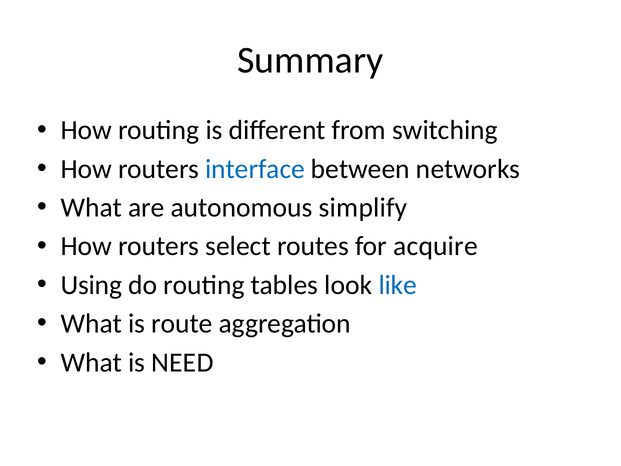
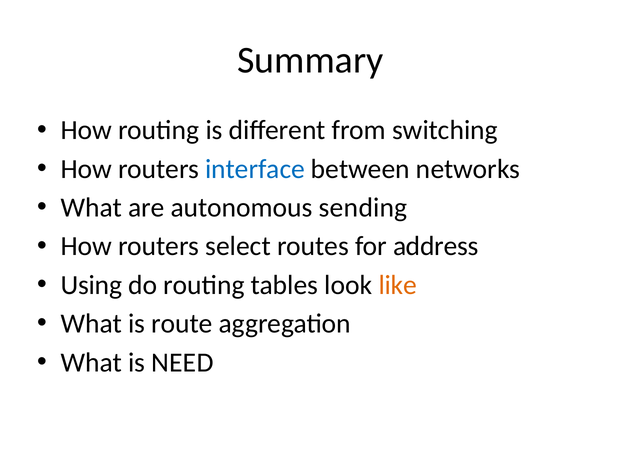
simplify: simplify -> sending (363, 208)
acquire: acquire -> address (436, 246)
like colour: blue -> orange (398, 285)
